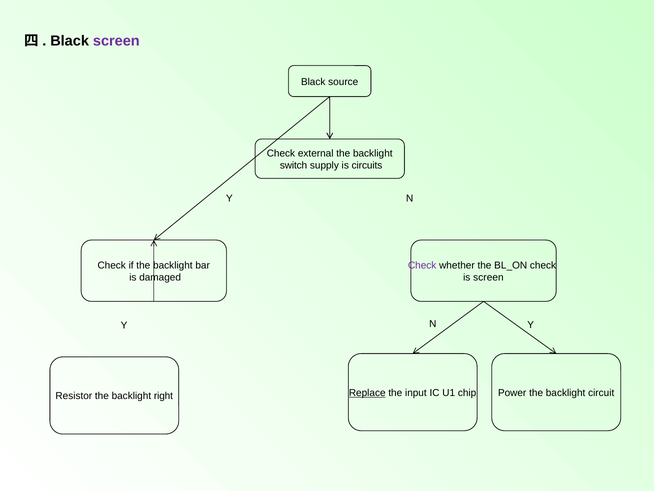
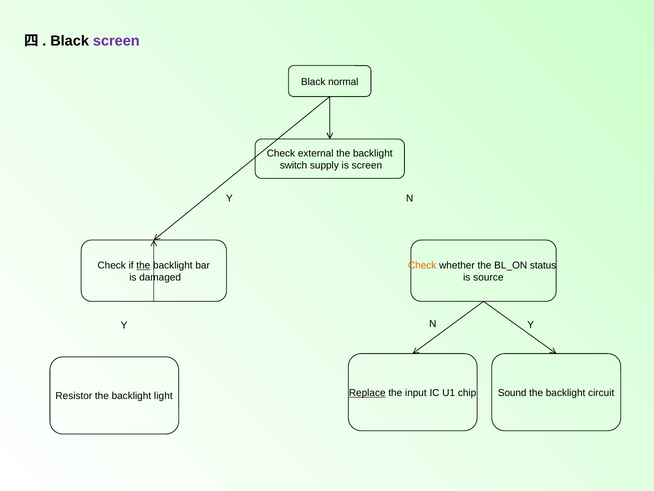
source: source -> normal (343, 82)
is circuits: circuits -> screen (367, 165)
the underline: none -> present (143, 265)
Check colour: purple -> orange (422, 265)
BL_ON check: check -> status (543, 265)
is screen: screen -> source (488, 277)
Power: Power -> Sound (512, 392)
right: right -> light (163, 396)
